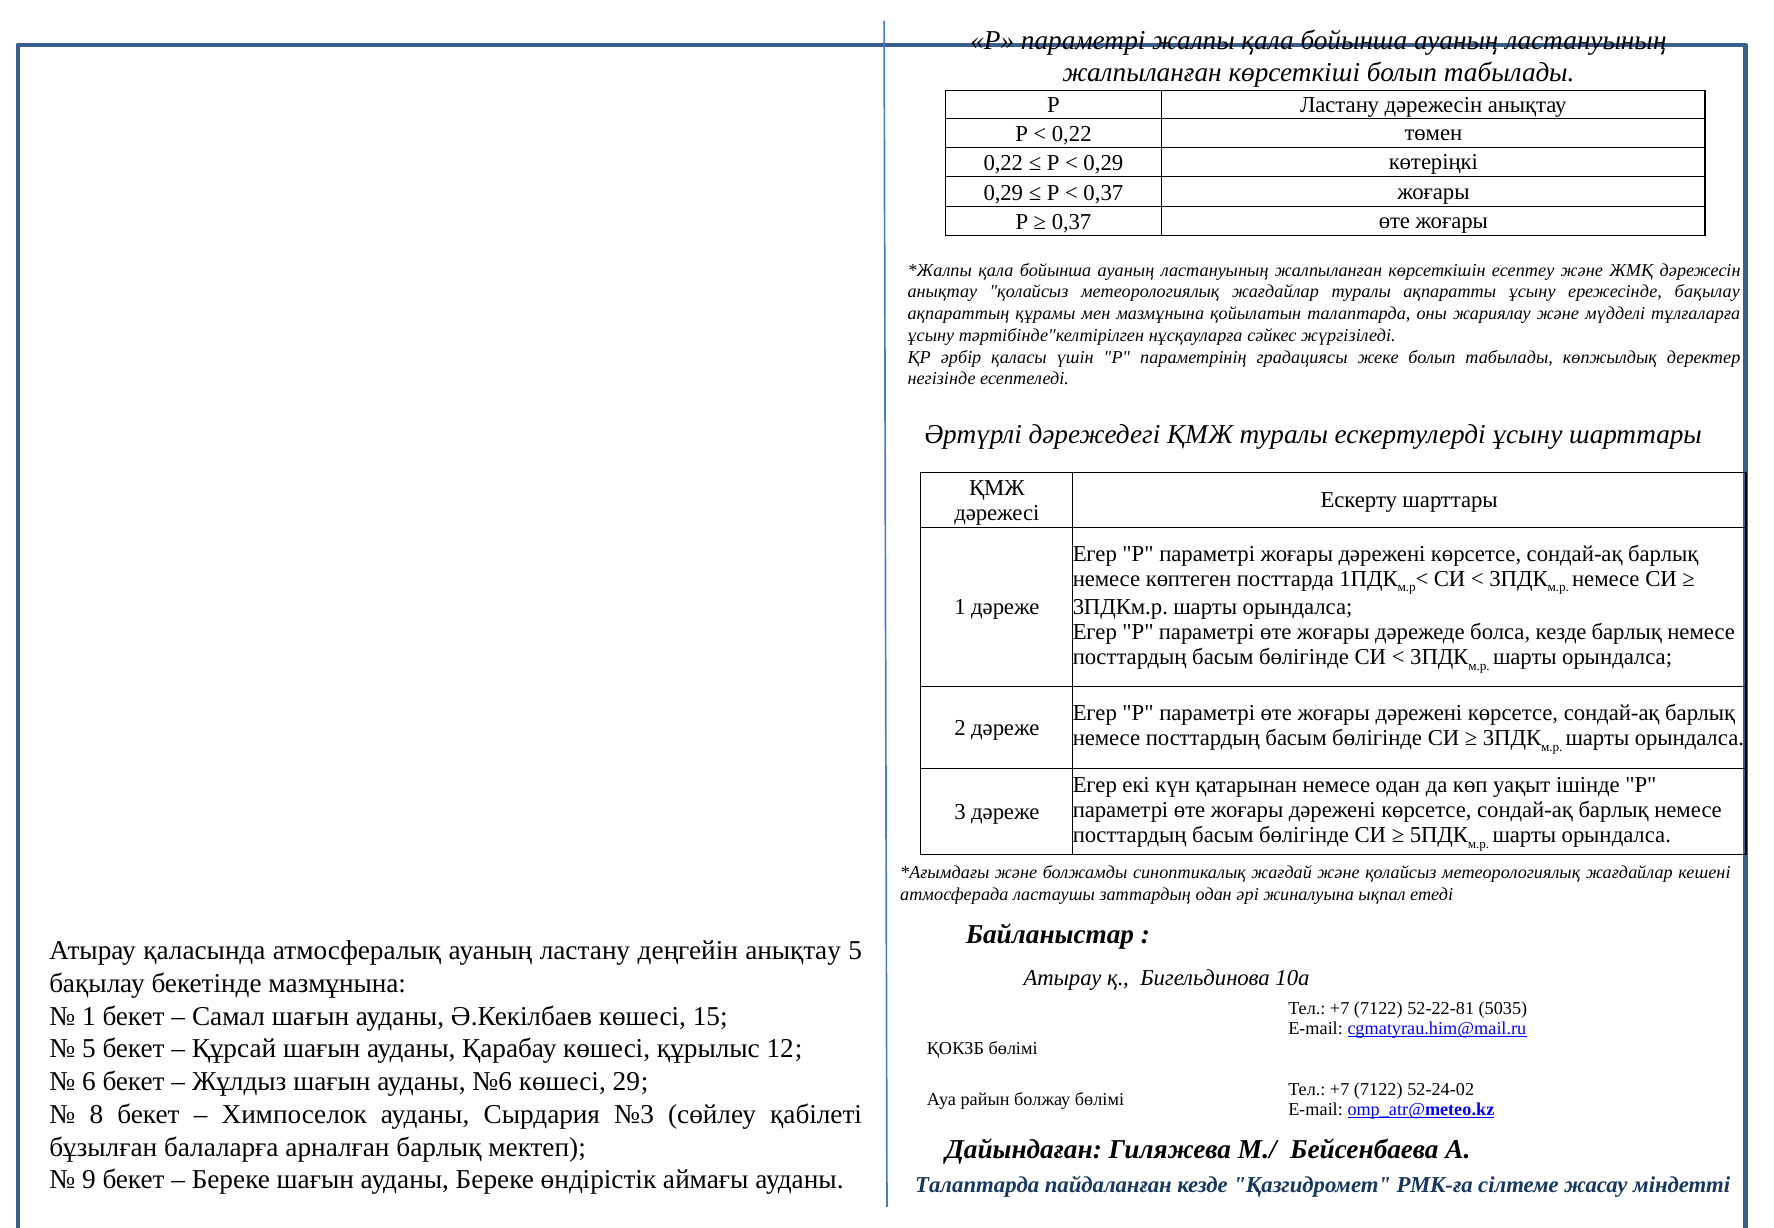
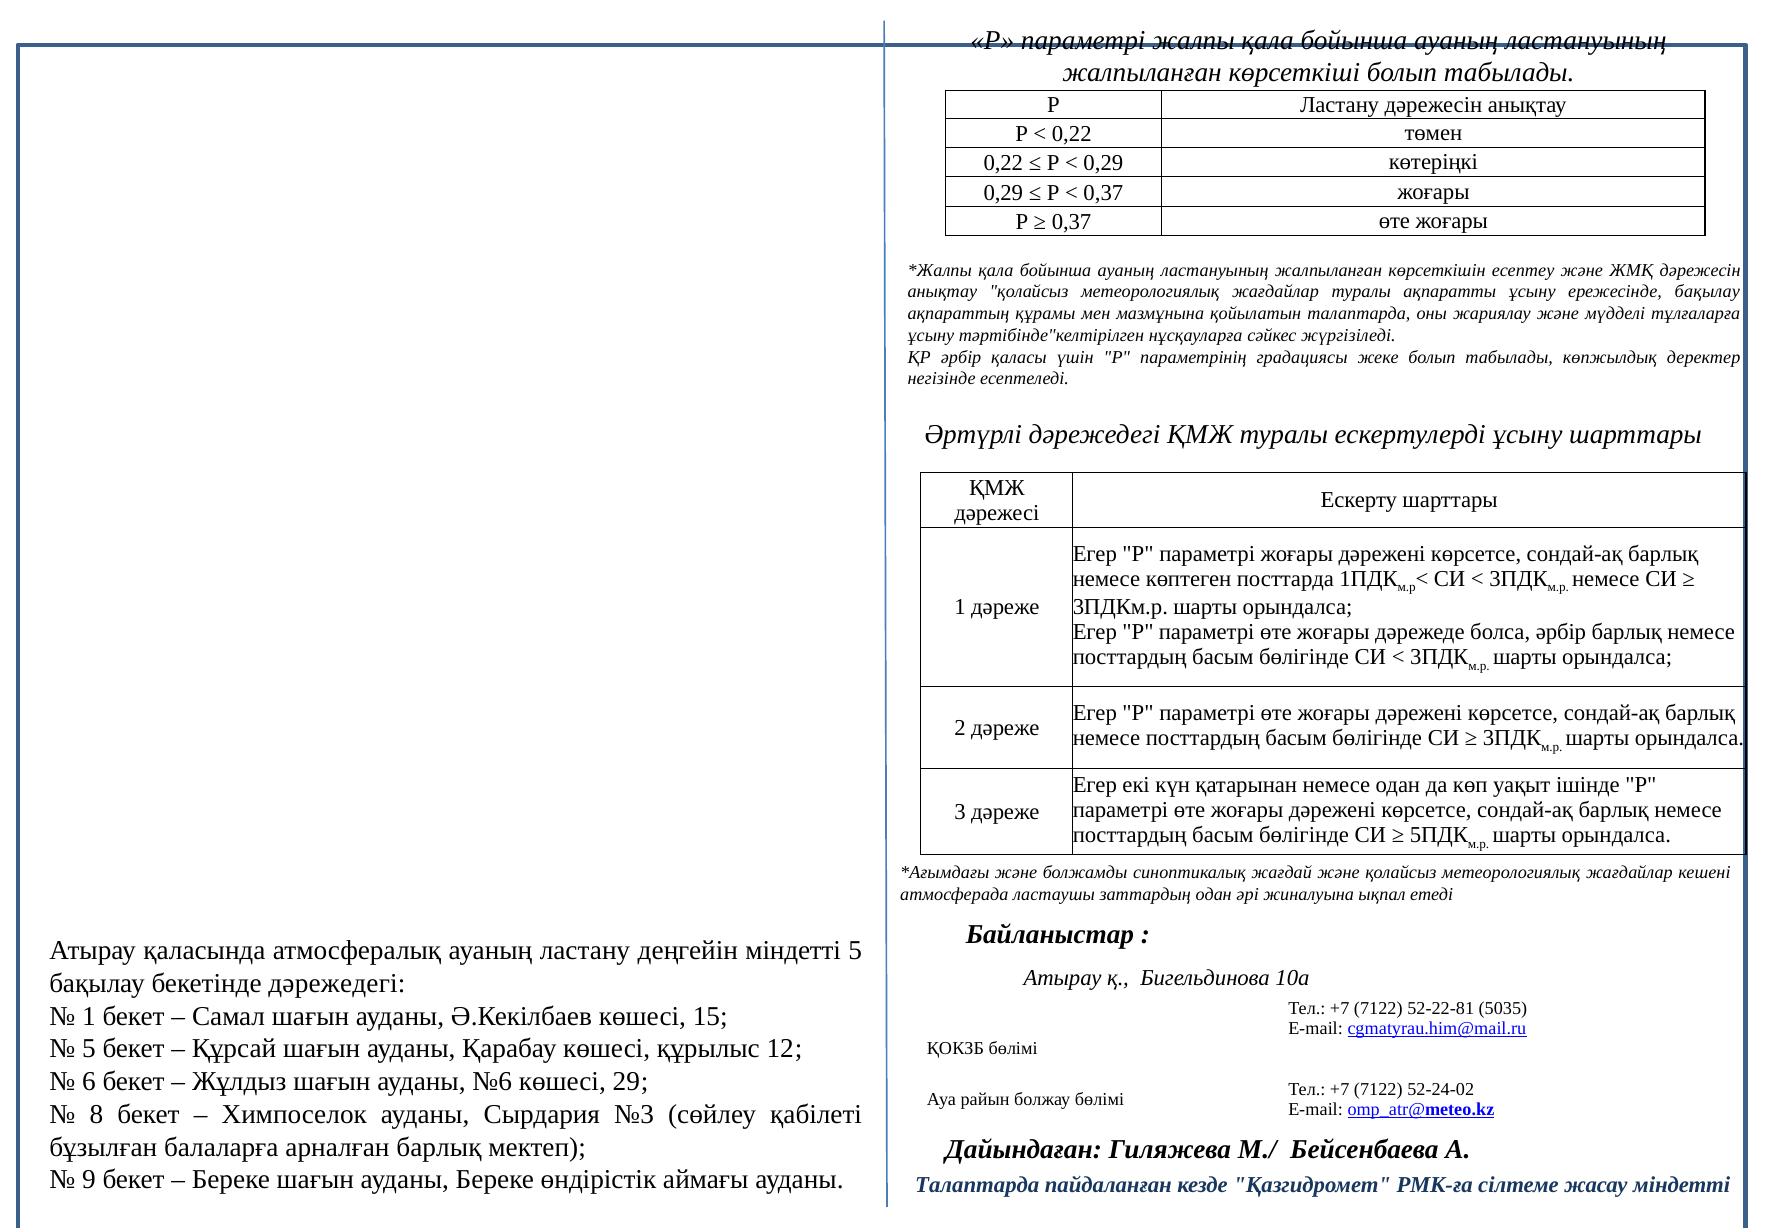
болса кезде: кезде -> әрбір (1561, 632)
деңгейін анықтау: анықтау -> міндетті (793, 951)
бекетінде мазмұнына: мазмұнына -> дәрежедегі (337, 984)
